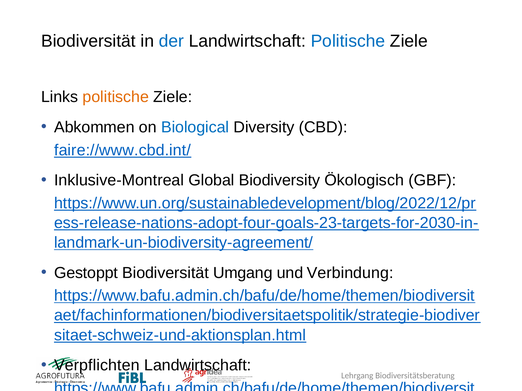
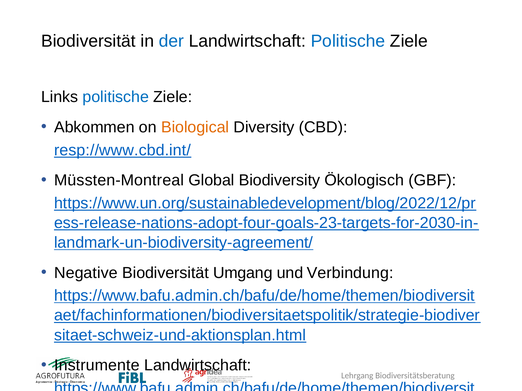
politische colour: orange -> blue (116, 97)
Biological colour: blue -> orange (195, 127)
faire://www.cbd.int/: faire://www.cbd.int/ -> resp://www.cbd.int/ (123, 150)
Inklusive-Montreal: Inklusive-Montreal -> Müssten-Montreal (119, 180)
Gestoppt: Gestoppt -> Negative (86, 273)
Verpflichten: Verpflichten -> Instrumente (97, 366)
